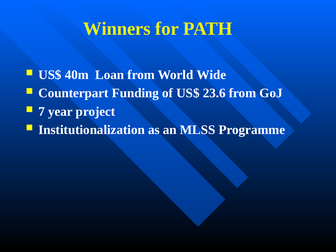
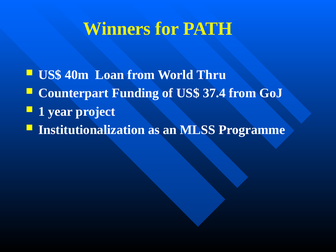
Wide: Wide -> Thru (211, 75)
23.6: 23.6 -> 37.4 (214, 93)
7: 7 -> 1 (42, 111)
